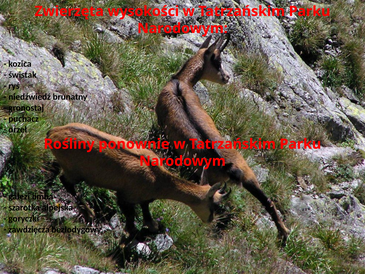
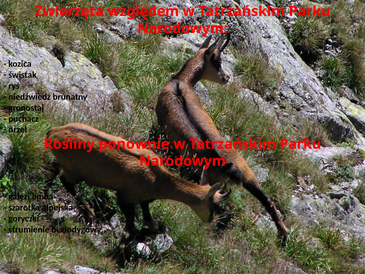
wysokości: wysokości -> względem (143, 11)
zawdzięcza: zawdzięcza -> strumienie (29, 229)
